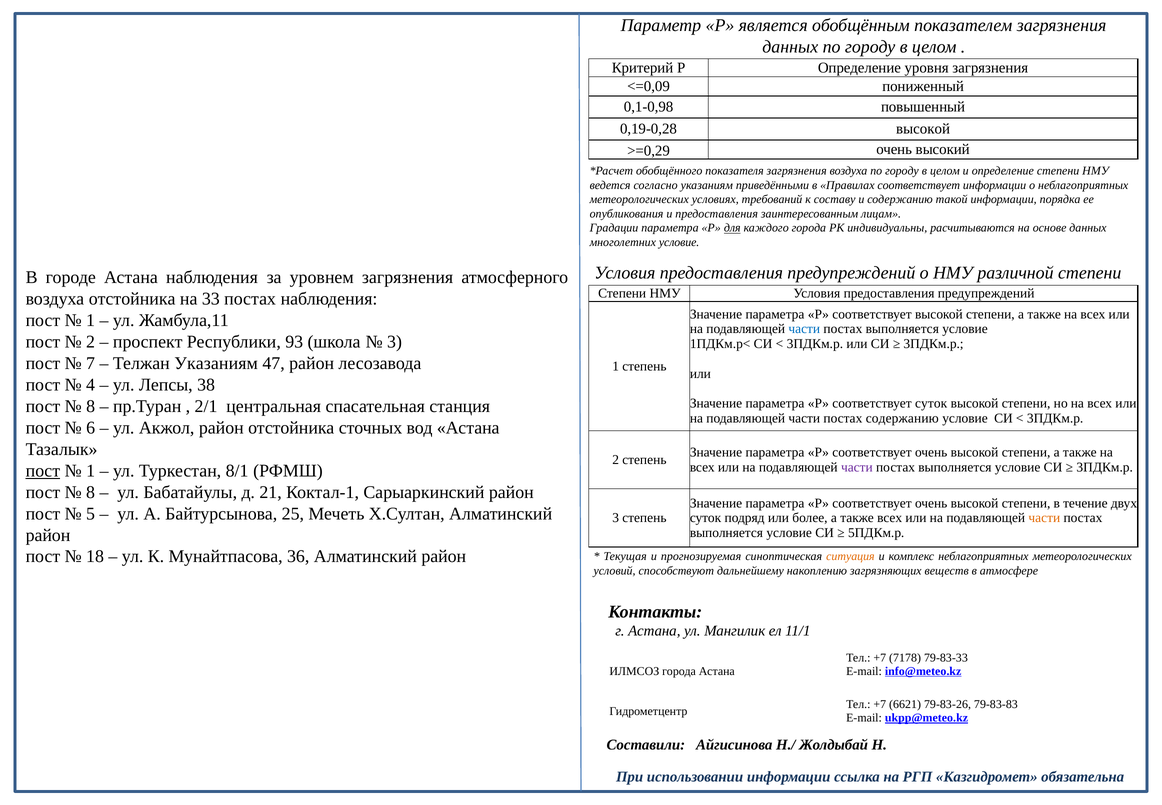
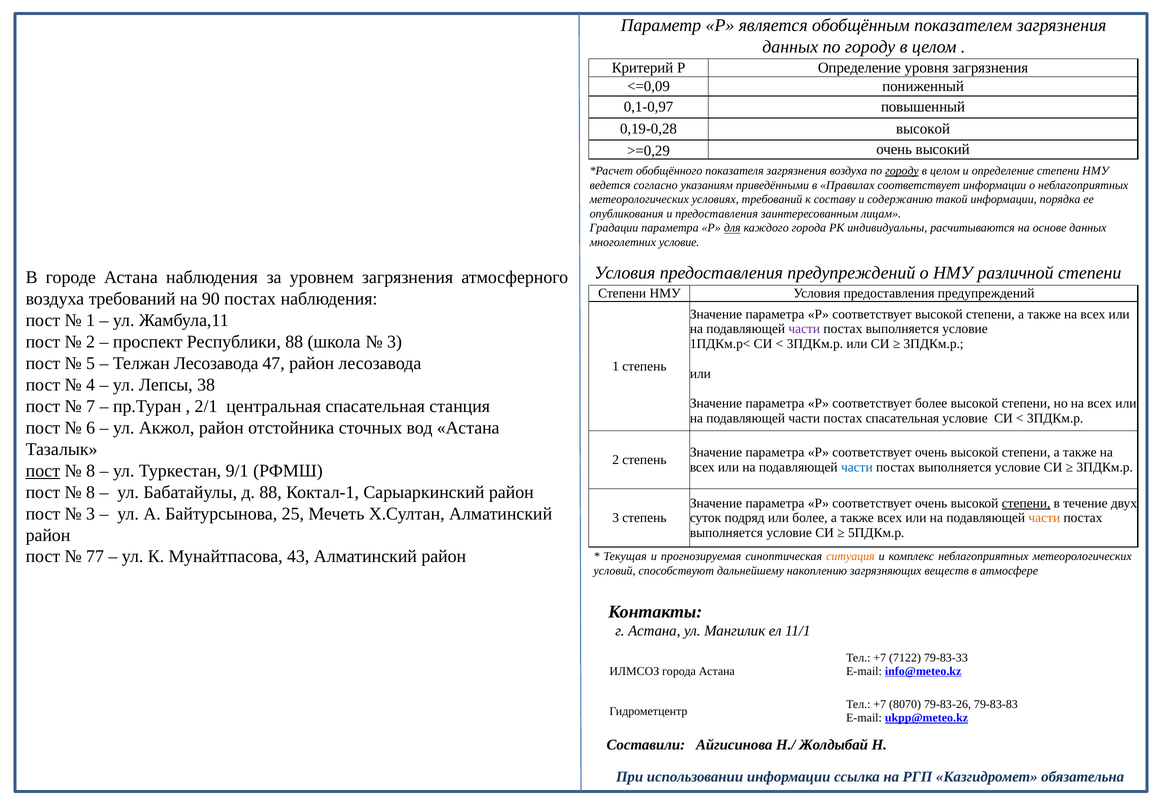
0,1-0,98: 0,1-0,98 -> 0,1-0,97 (649, 107)
городу underline: none -> present (902, 171)
воздуха отстойника: отстойника -> требований (132, 299)
33: 33 -> 90 (211, 299)
части colour: blue -> purple (804, 329)
Республики 93: 93 -> 88 (294, 342)
7: 7 -> 5 (91, 363)
Телжан Указаниям: Указаниям -> Лесозавода (216, 363)
соответствует суток: суток -> более (931, 403)
8: 8 -> 7 (91, 406)
постах содержанию: содержанию -> спасательная (902, 418)
части colour: purple -> blue (857, 467)
1: 1 -> 8 (91, 470)
8/1: 8/1 -> 9/1 (237, 470)
д 21: 21 -> 88 (271, 492)
степени underline: none -> present (1026, 503)
5: 5 -> 3 (91, 513)
18: 18 -> 77 (95, 556)
36: 36 -> 43 (298, 556)
7178: 7178 -> 7122 (905, 657)
6621: 6621 -> 8070 (905, 704)
